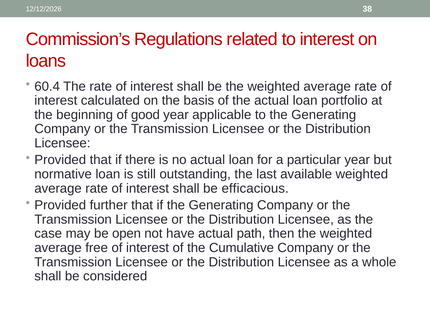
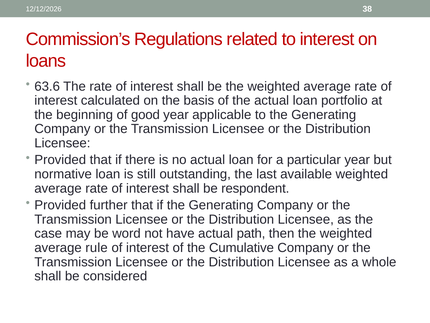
60.4: 60.4 -> 63.6 (47, 86)
efficacious: efficacious -> respondent (255, 188)
open: open -> word (126, 233)
free: free -> rule (97, 247)
